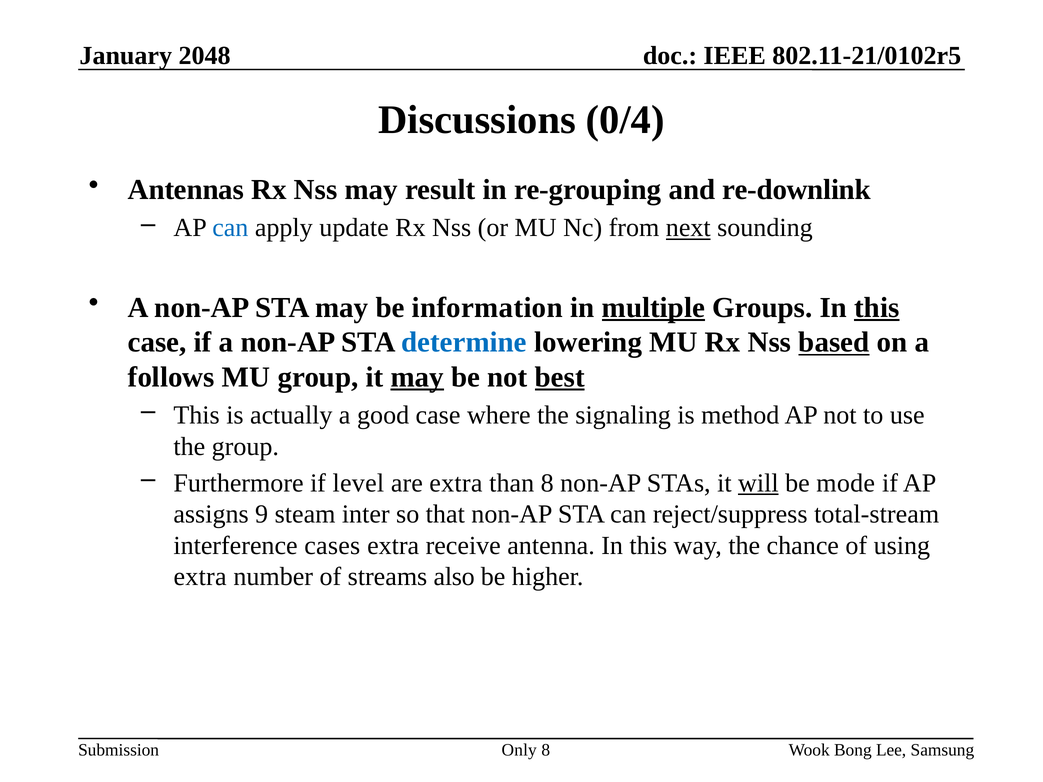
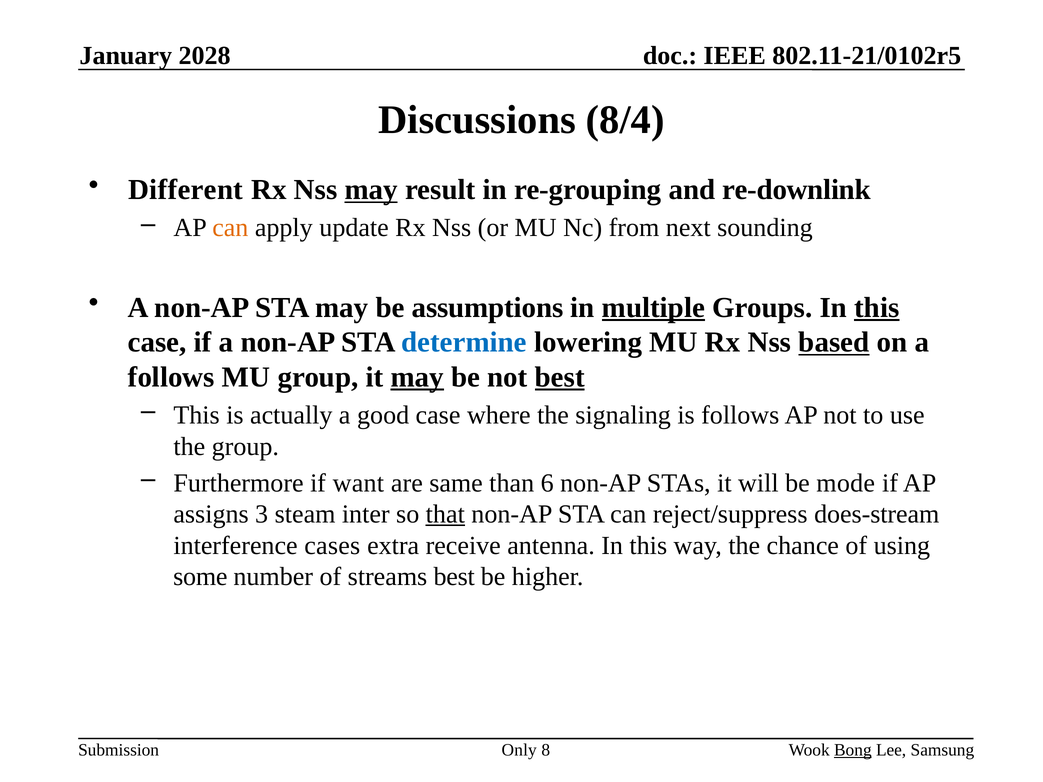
2048: 2048 -> 2028 (205, 56)
0/4: 0/4 -> 8/4 (625, 120)
Antennas: Antennas -> Different (186, 190)
may underline: none -> present (371, 190)
can colour: blue -> orange (230, 228)
next underline: present -> none (688, 228)
information: information -> assumptions (488, 308)
is method: method -> follows (740, 415)
level: level -> want (358, 483)
are extra: extra -> same (456, 483)
than 8: 8 -> 6 (547, 483)
will underline: present -> none (758, 483)
9: 9 -> 3 (262, 514)
that underline: none -> present (445, 514)
total-stream: total-stream -> does-stream (877, 514)
extra: extra -> some (200, 577)
streams also: also -> best (454, 577)
Bong underline: none -> present (853, 750)
